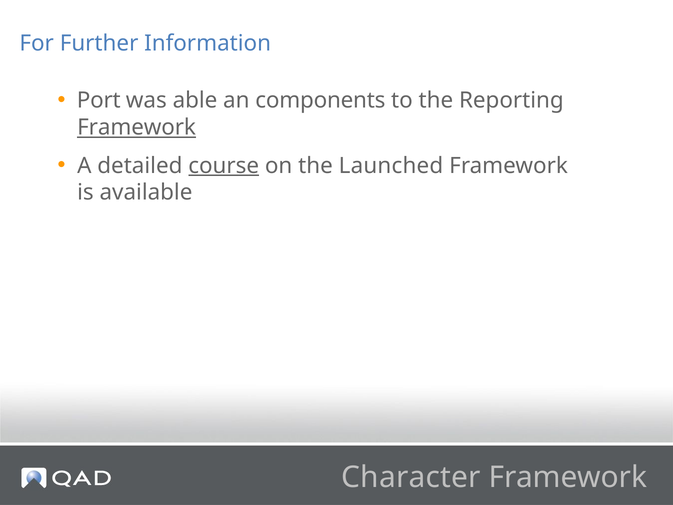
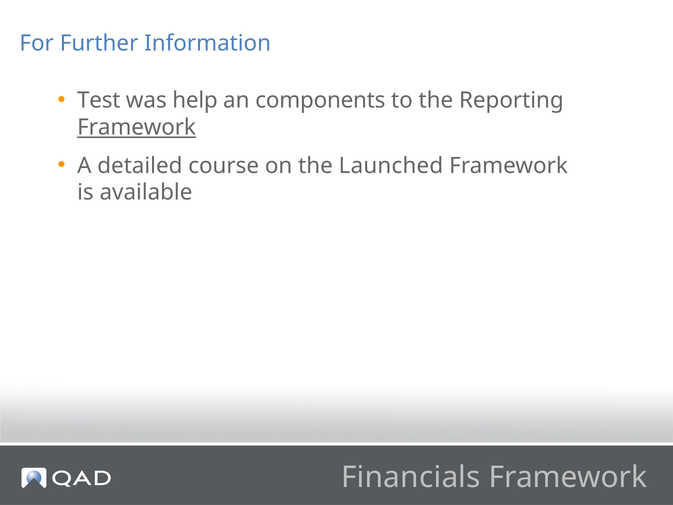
Port: Port -> Test (99, 100)
able: able -> help (195, 100)
course underline: present -> none (224, 166)
Character: Character -> Financials (411, 477)
